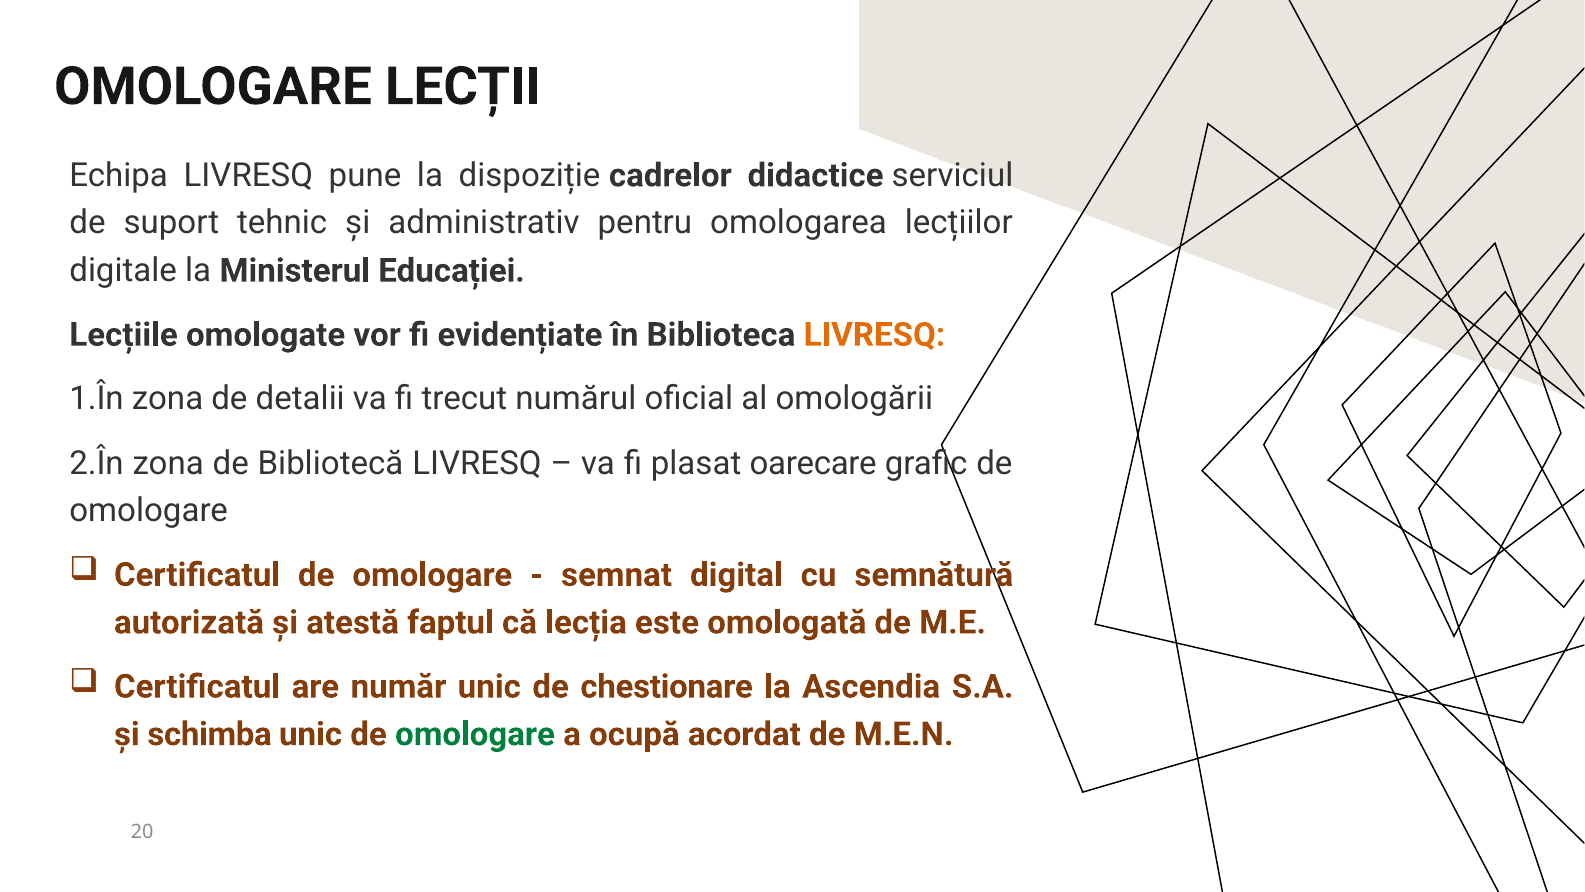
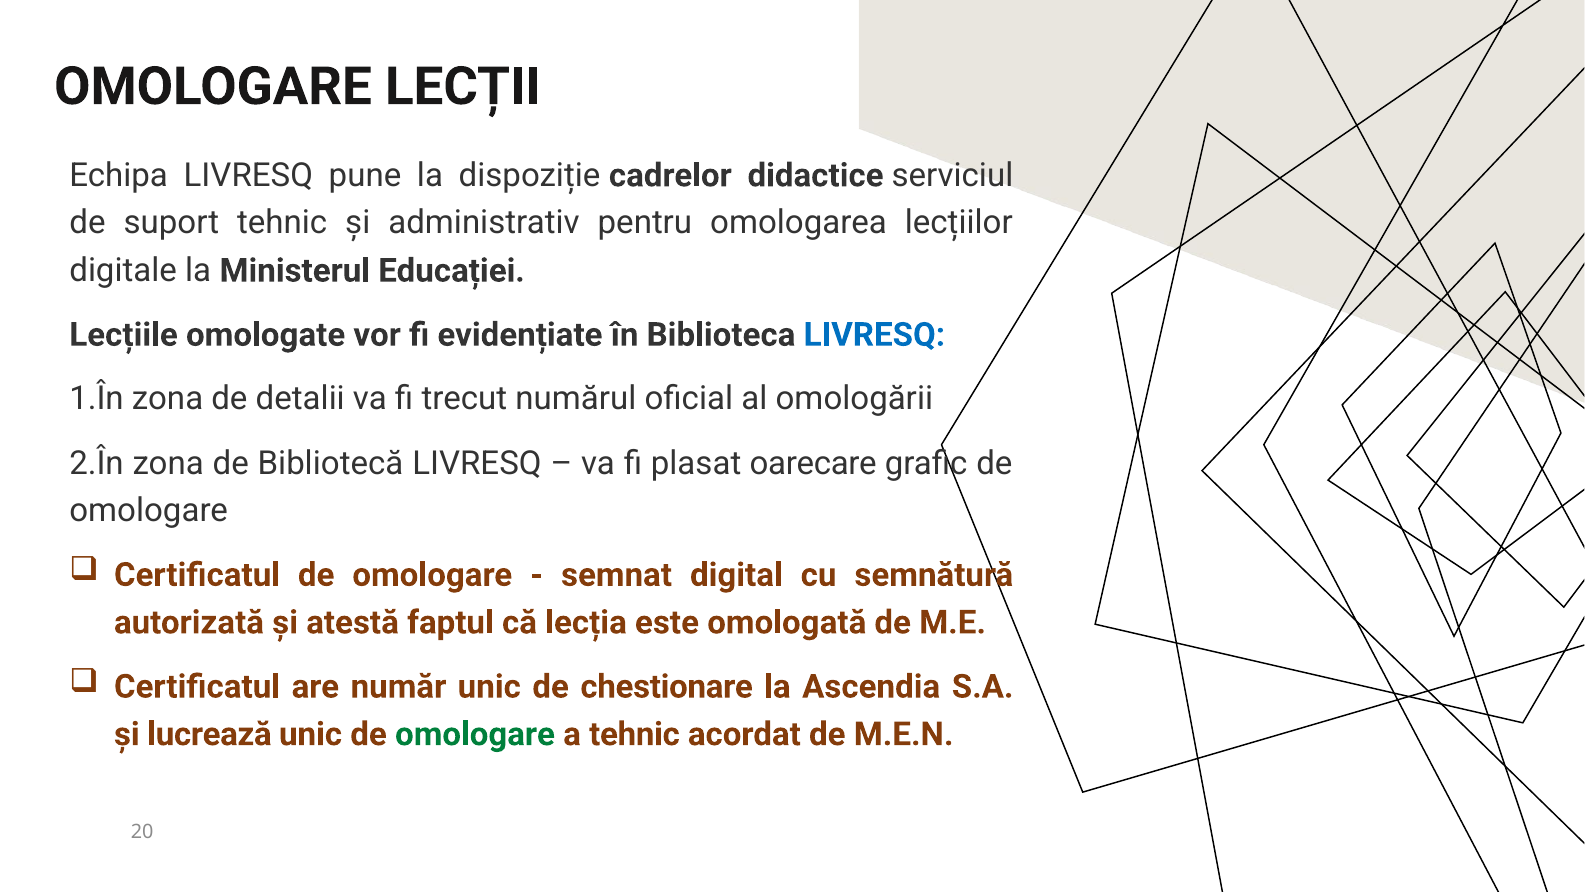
LIVRESQ colour: orange -> blue (874, 335)
schimba: schimba -> lucrează (210, 734)
a ocupă: ocupă -> tehnic (634, 734)
